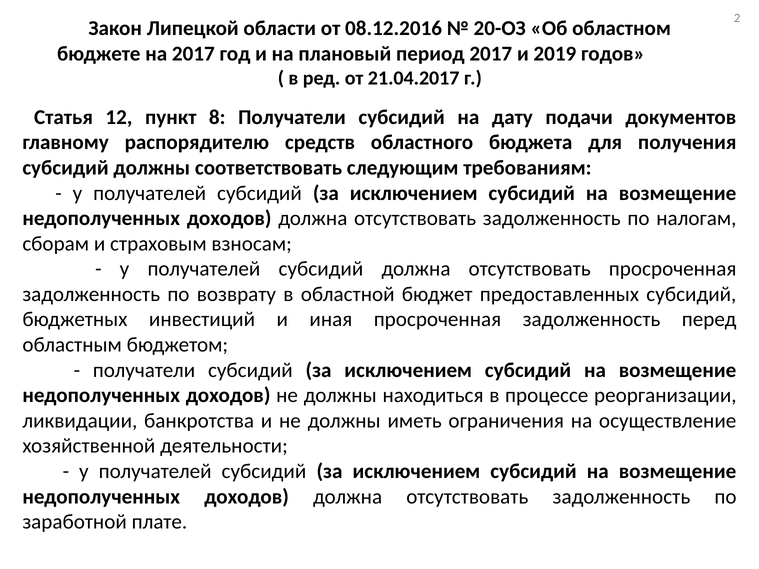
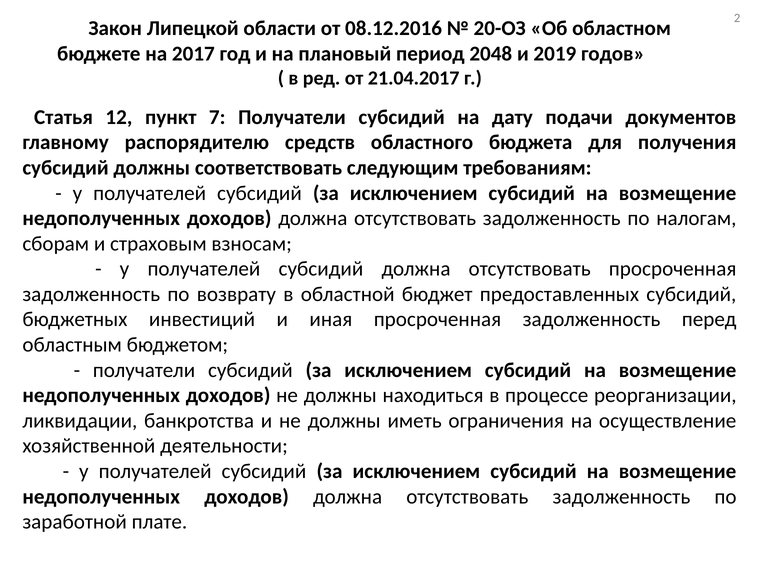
период 2017: 2017 -> 2048 (491, 54)
8: 8 -> 7 (217, 117)
